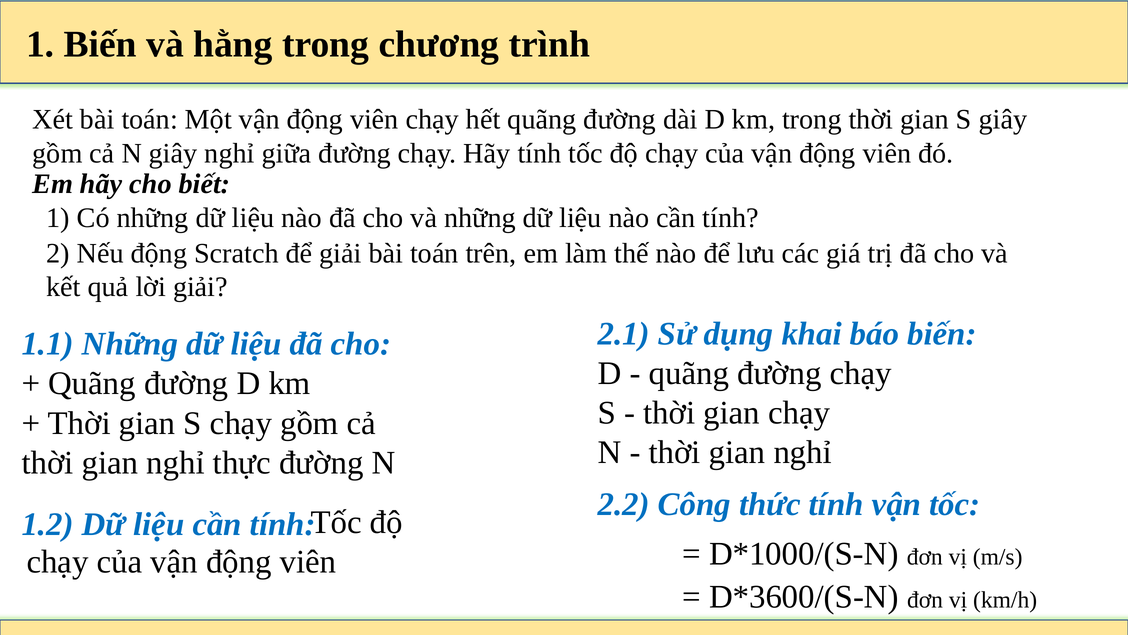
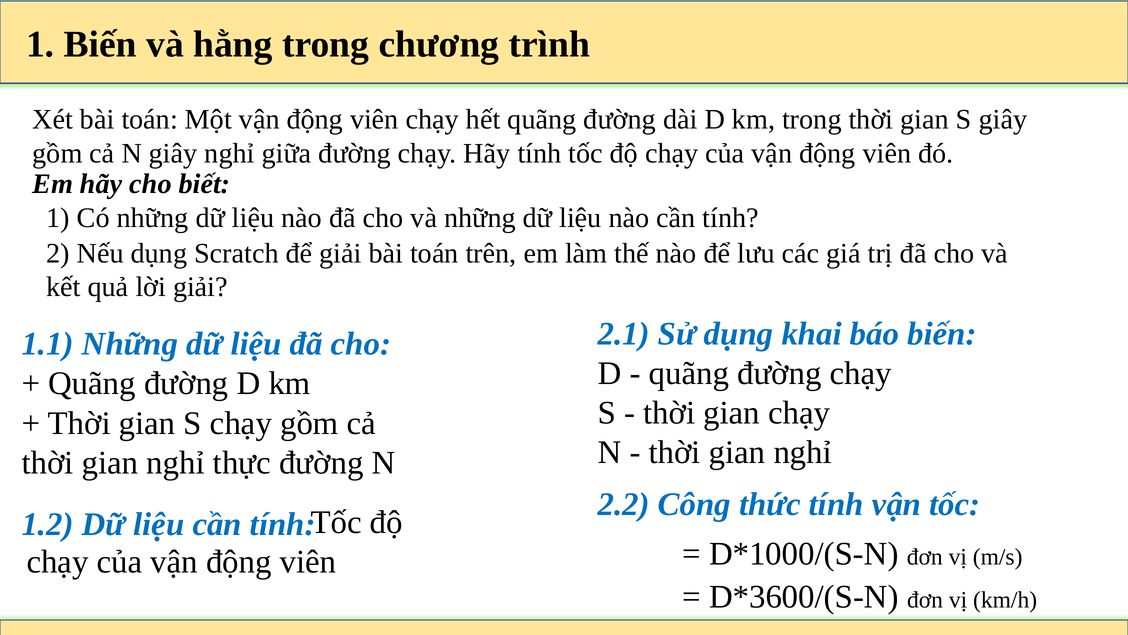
Nếu động: động -> dụng (159, 253)
